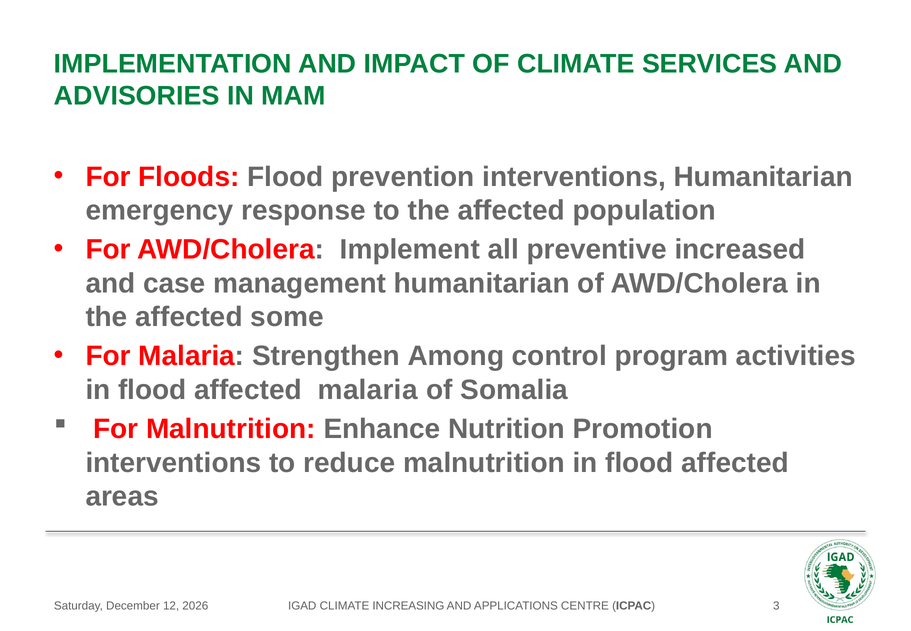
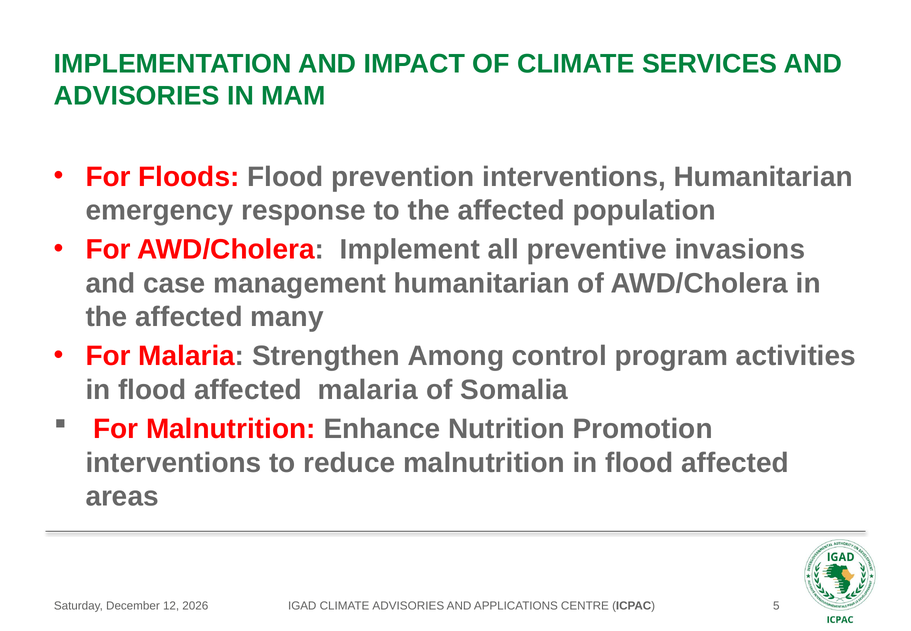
increased: increased -> invasions (740, 250)
some: some -> many (287, 317)
CLIMATE INCREASING: INCREASING -> ADVISORIES (408, 606)
3: 3 -> 5 (776, 606)
